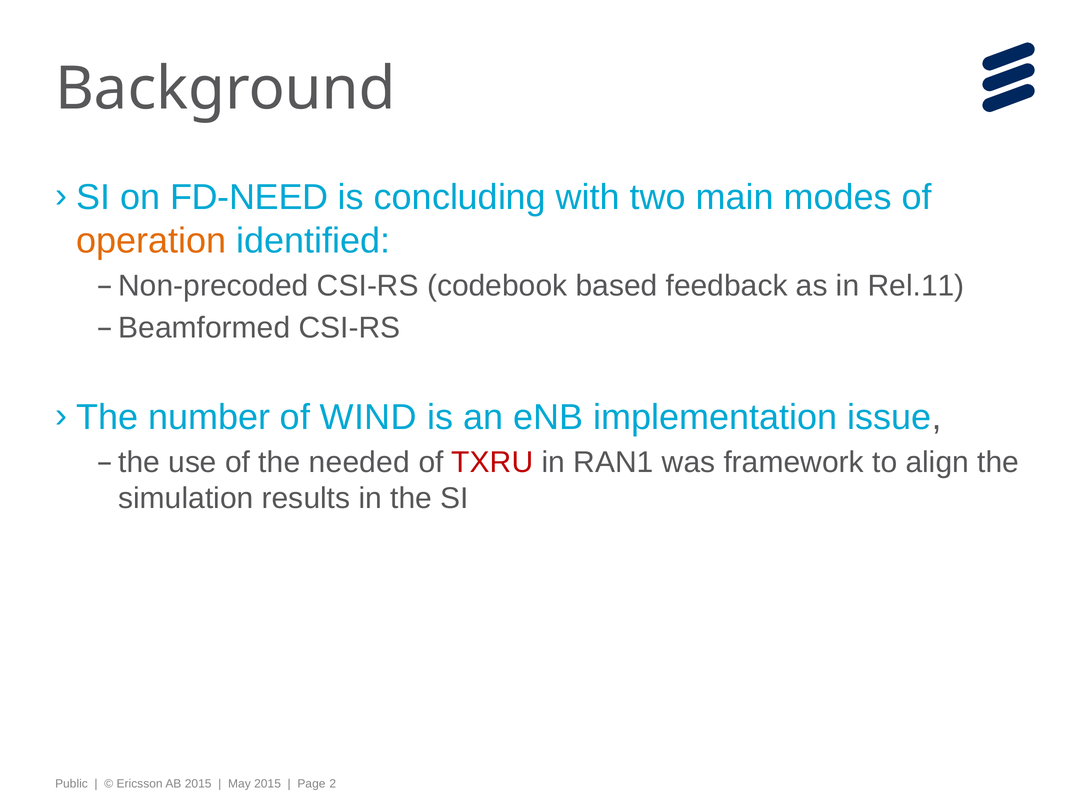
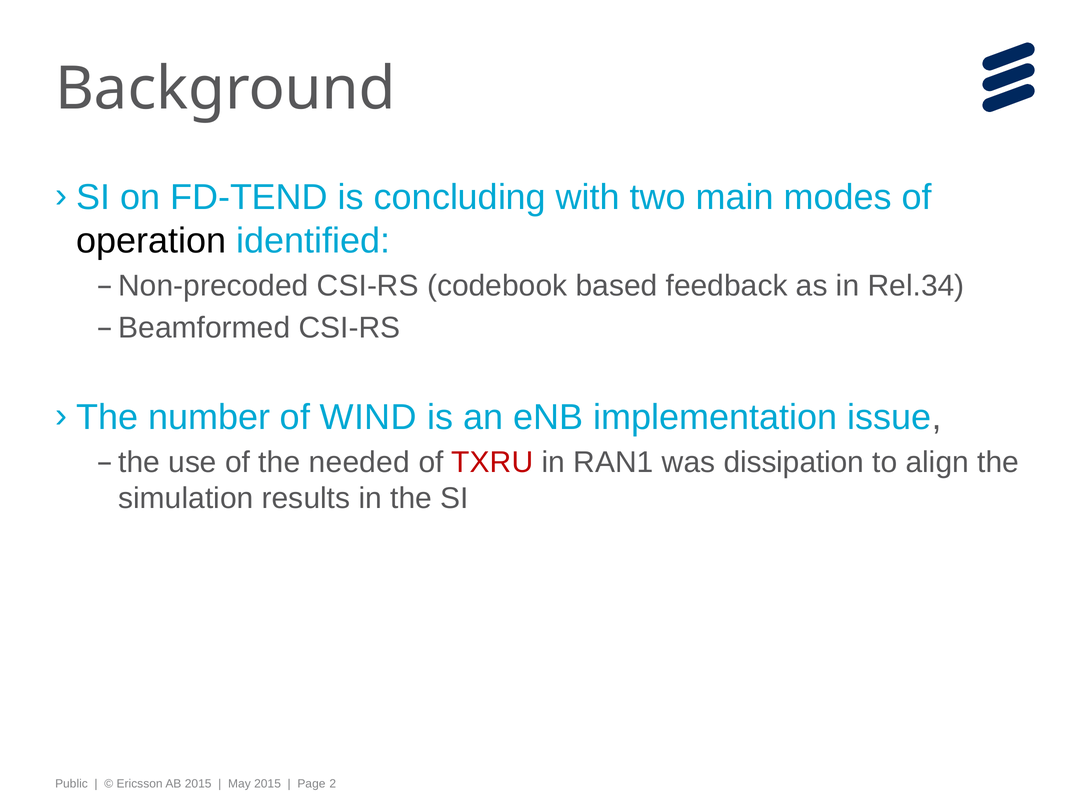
FD-NEED: FD-NEED -> FD-TEND (249, 197)
operation colour: orange -> black (151, 241)
Rel.11: Rel.11 -> Rel.34 (916, 286)
framework: framework -> dissipation (794, 462)
